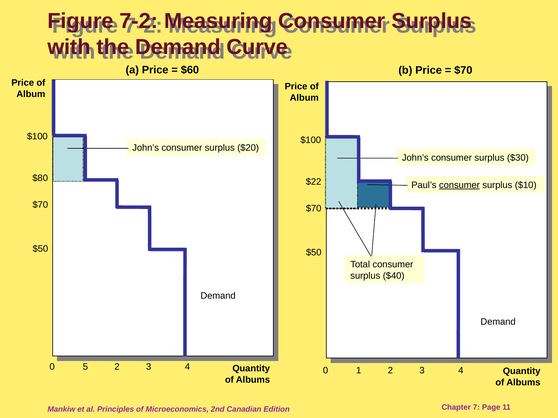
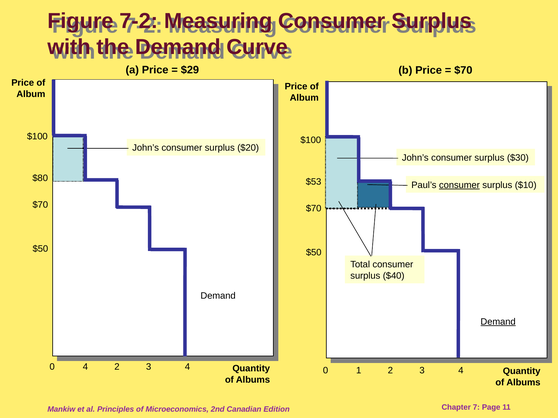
$60: $60 -> $29 (190, 70)
$22: $22 -> $53 (314, 182)
Demand underline: none -> present (498, 322)
0 5: 5 -> 4 (85, 367)
